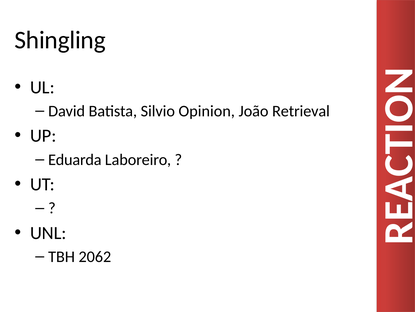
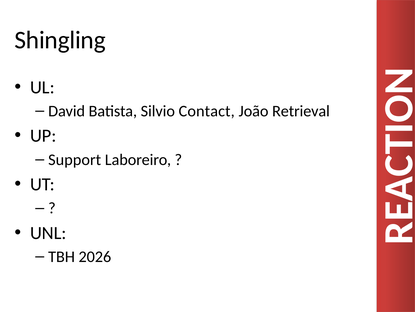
Opinion: Opinion -> Contact (207, 111)
Eduarda: Eduarda -> Support (75, 159)
2062: 2062 -> 2026 (95, 256)
